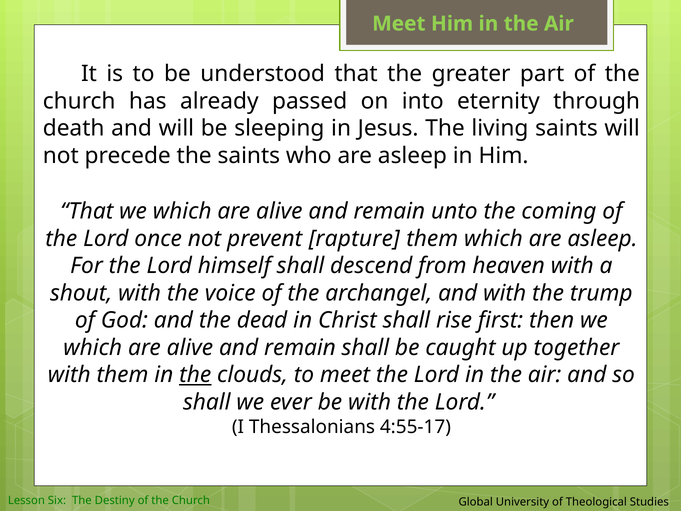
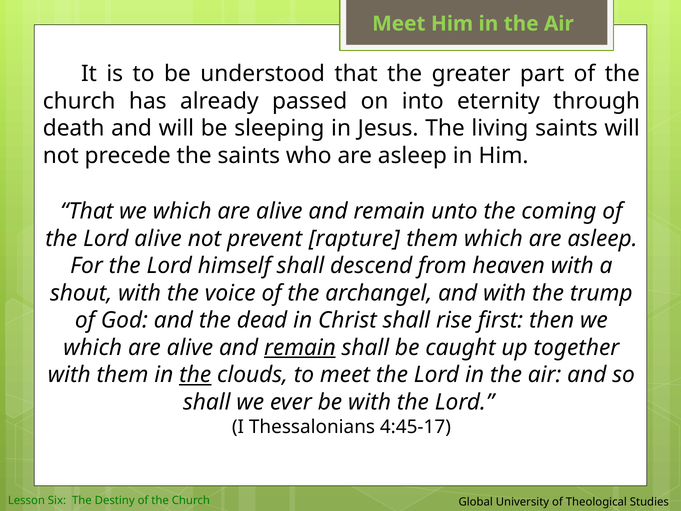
Lord once: once -> alive (158, 238)
remain underline: none -> present (300, 347)
4:55-17: 4:55-17 -> 4:45-17 (415, 427)
